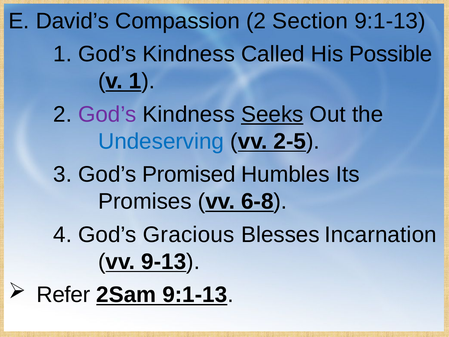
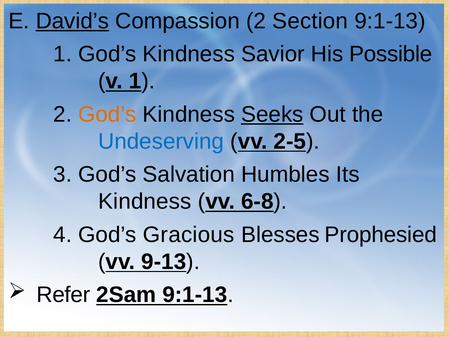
David’s underline: none -> present (72, 21)
Called: Called -> Savior (273, 54)
God’s colour: purple -> orange (107, 114)
Promised: Promised -> Salvation (189, 174)
Promises: Promises -> Kindness (145, 201)
Incarnation: Incarnation -> Prophesied (381, 235)
